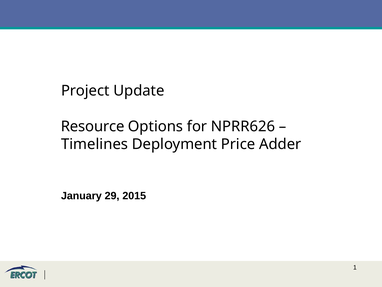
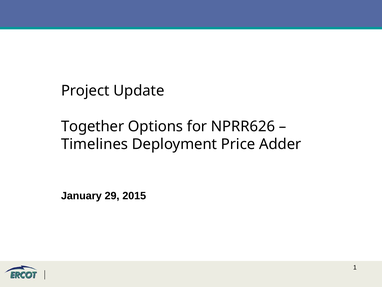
Resource: Resource -> Together (93, 126)
